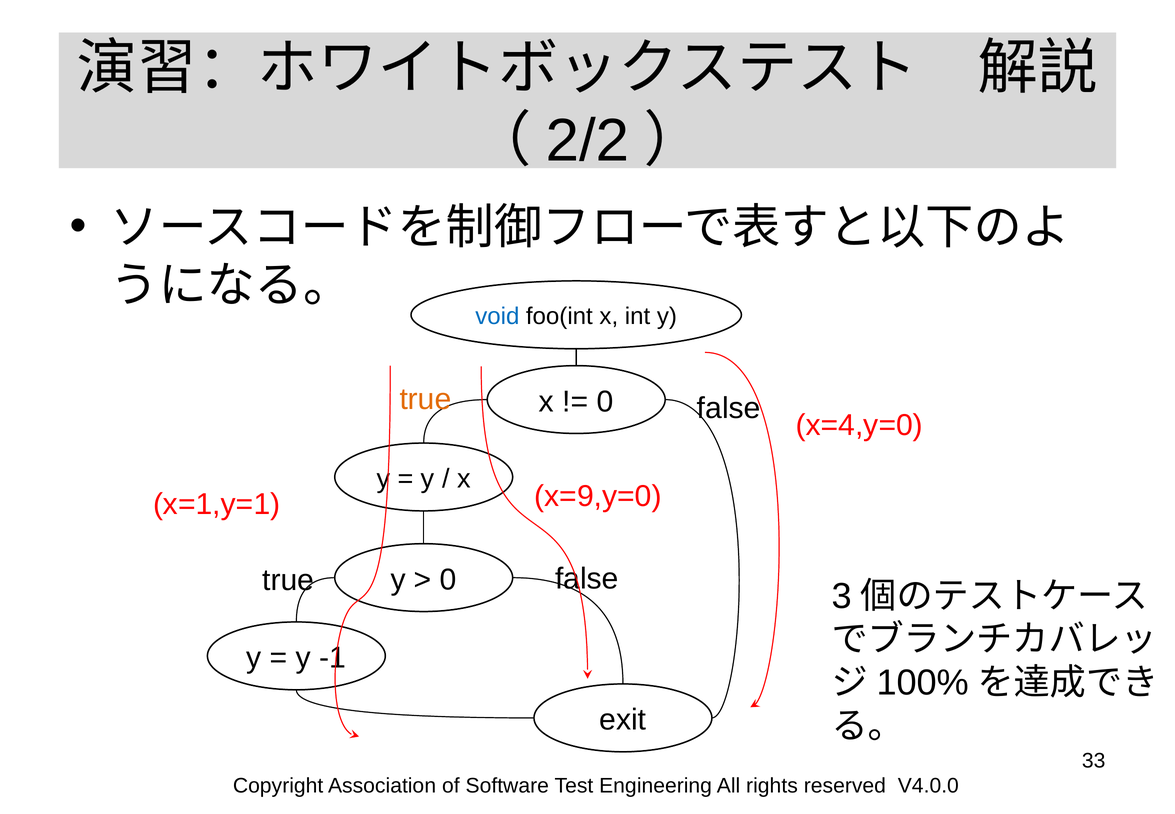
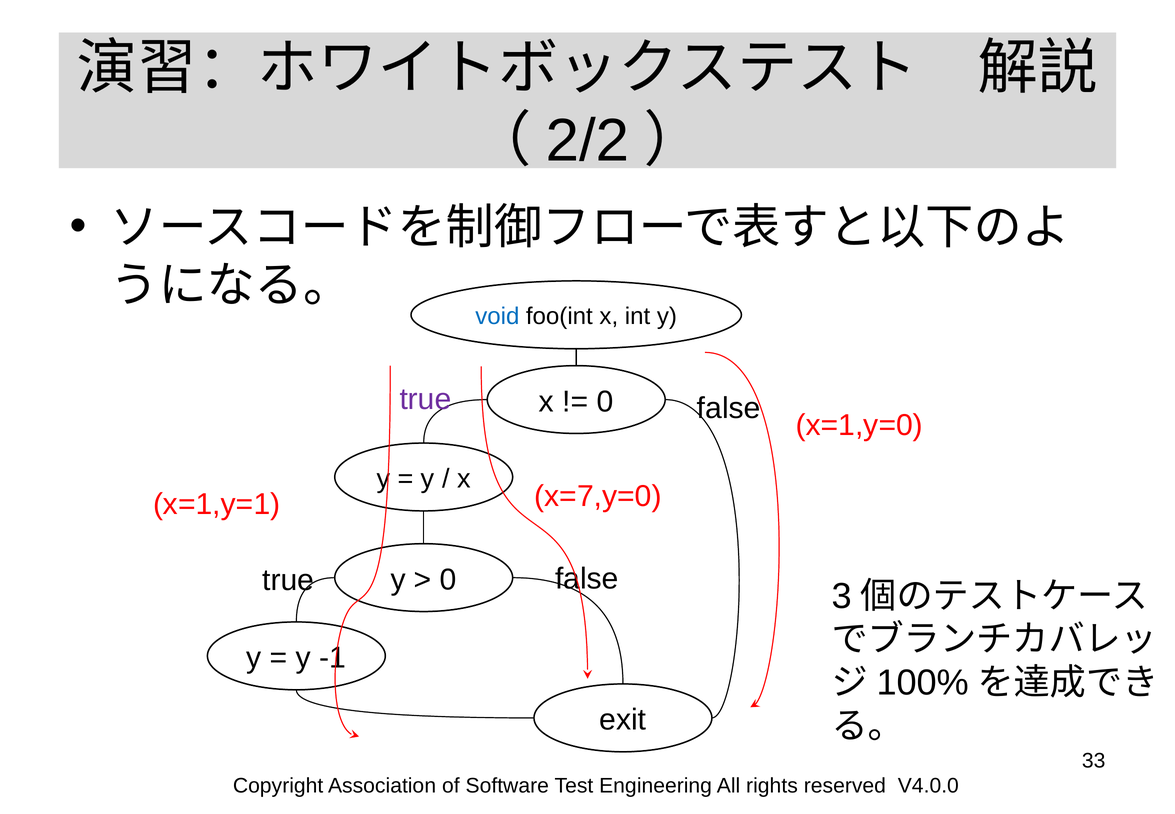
true colour: orange -> purple (426, 399)
x=4,y=0: x=4,y=0 -> x=1,y=0 (859, 425)
x=9,y=0: x=9,y=0 -> x=7,y=0 (598, 496)
